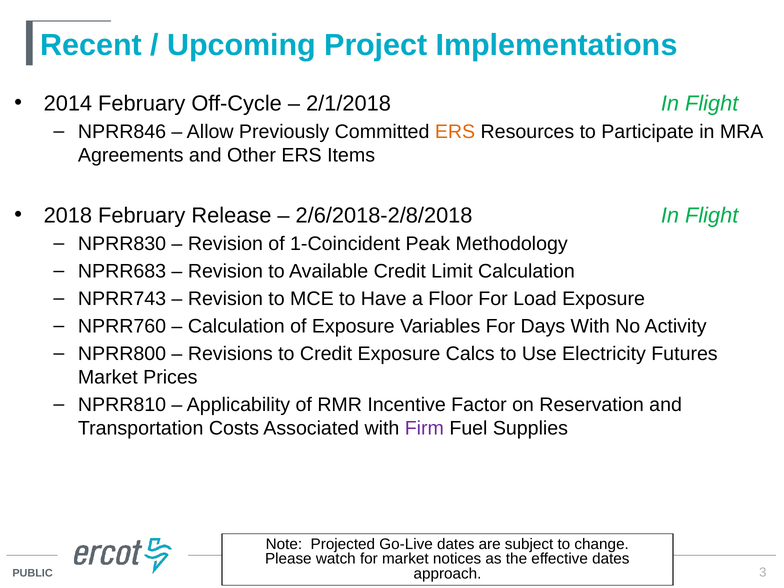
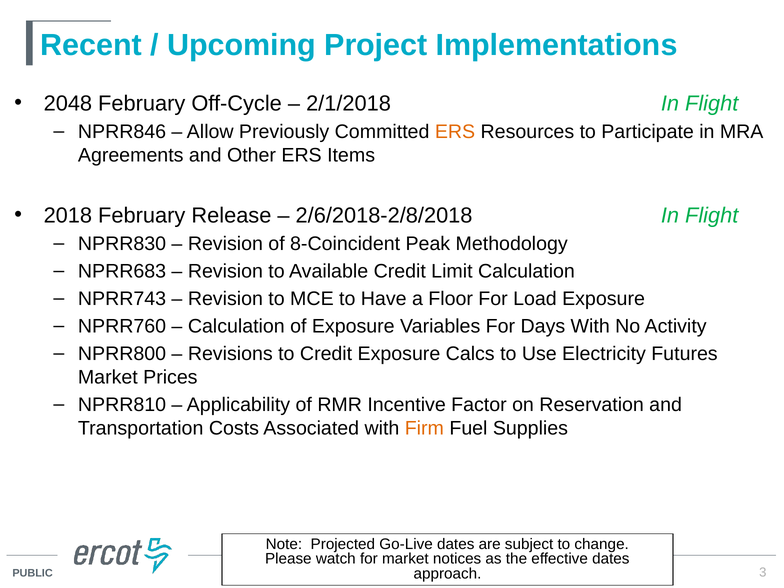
2014: 2014 -> 2048 (68, 103)
1-Coincident: 1-Coincident -> 8-Coincident (345, 244)
Firm colour: purple -> orange (424, 428)
